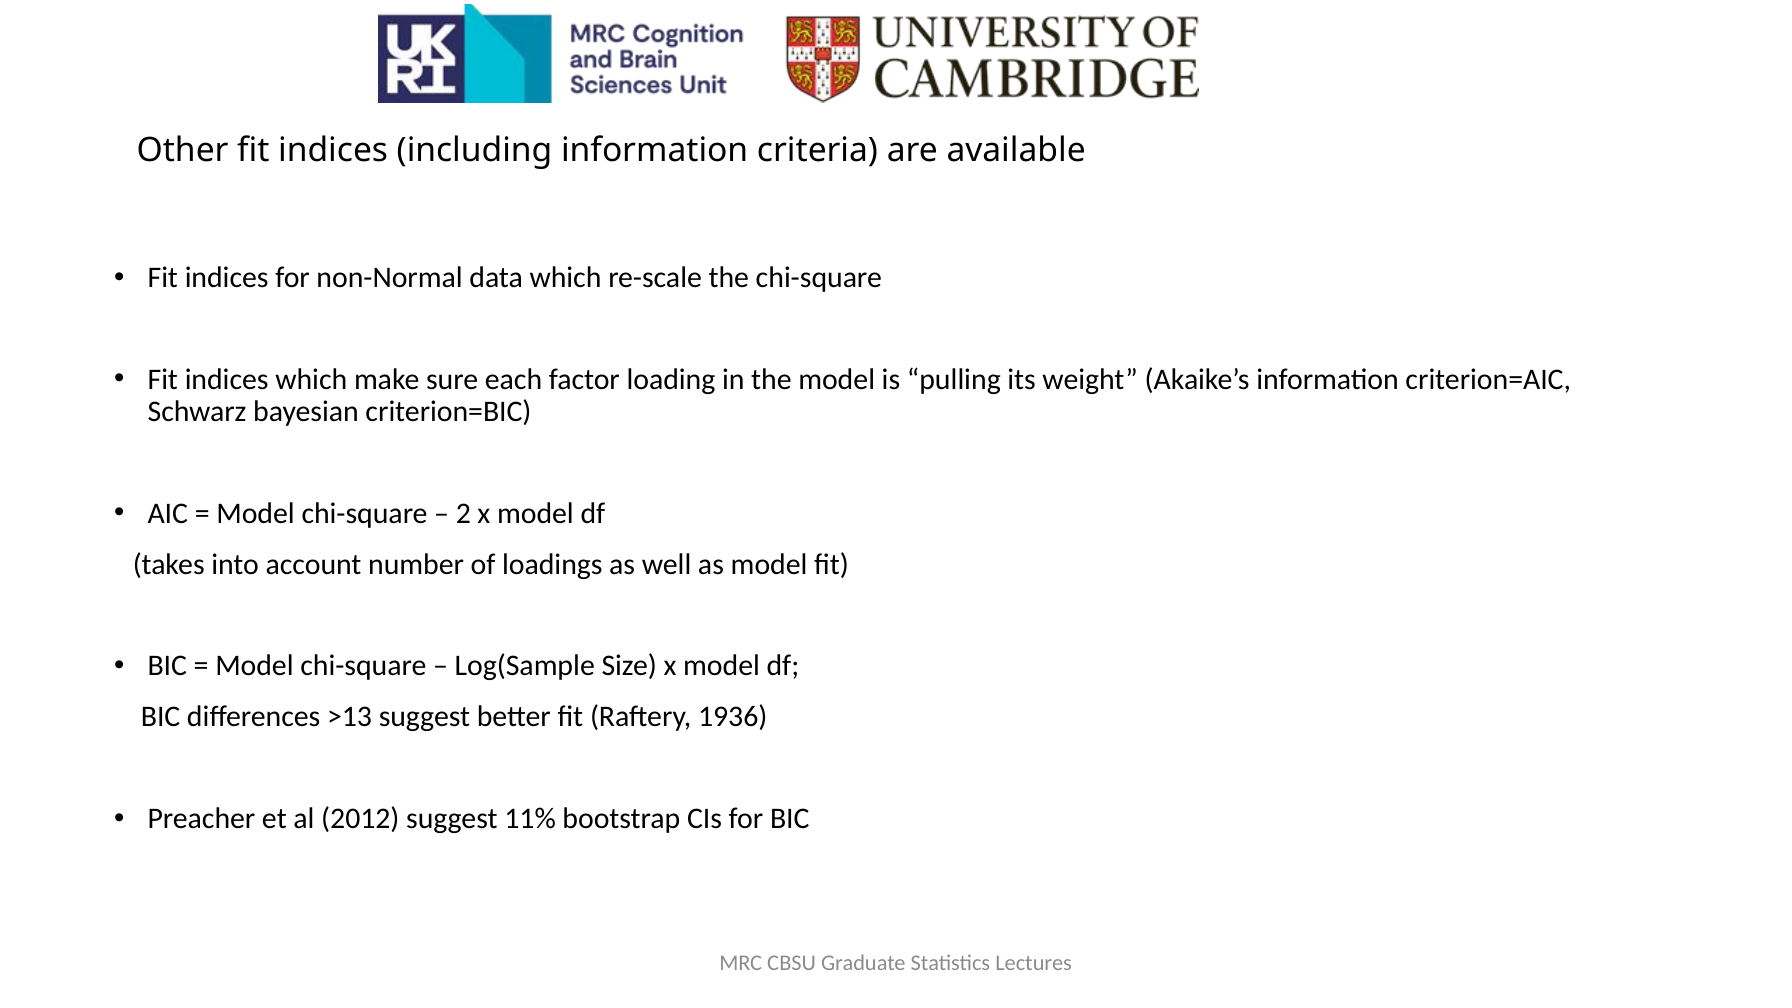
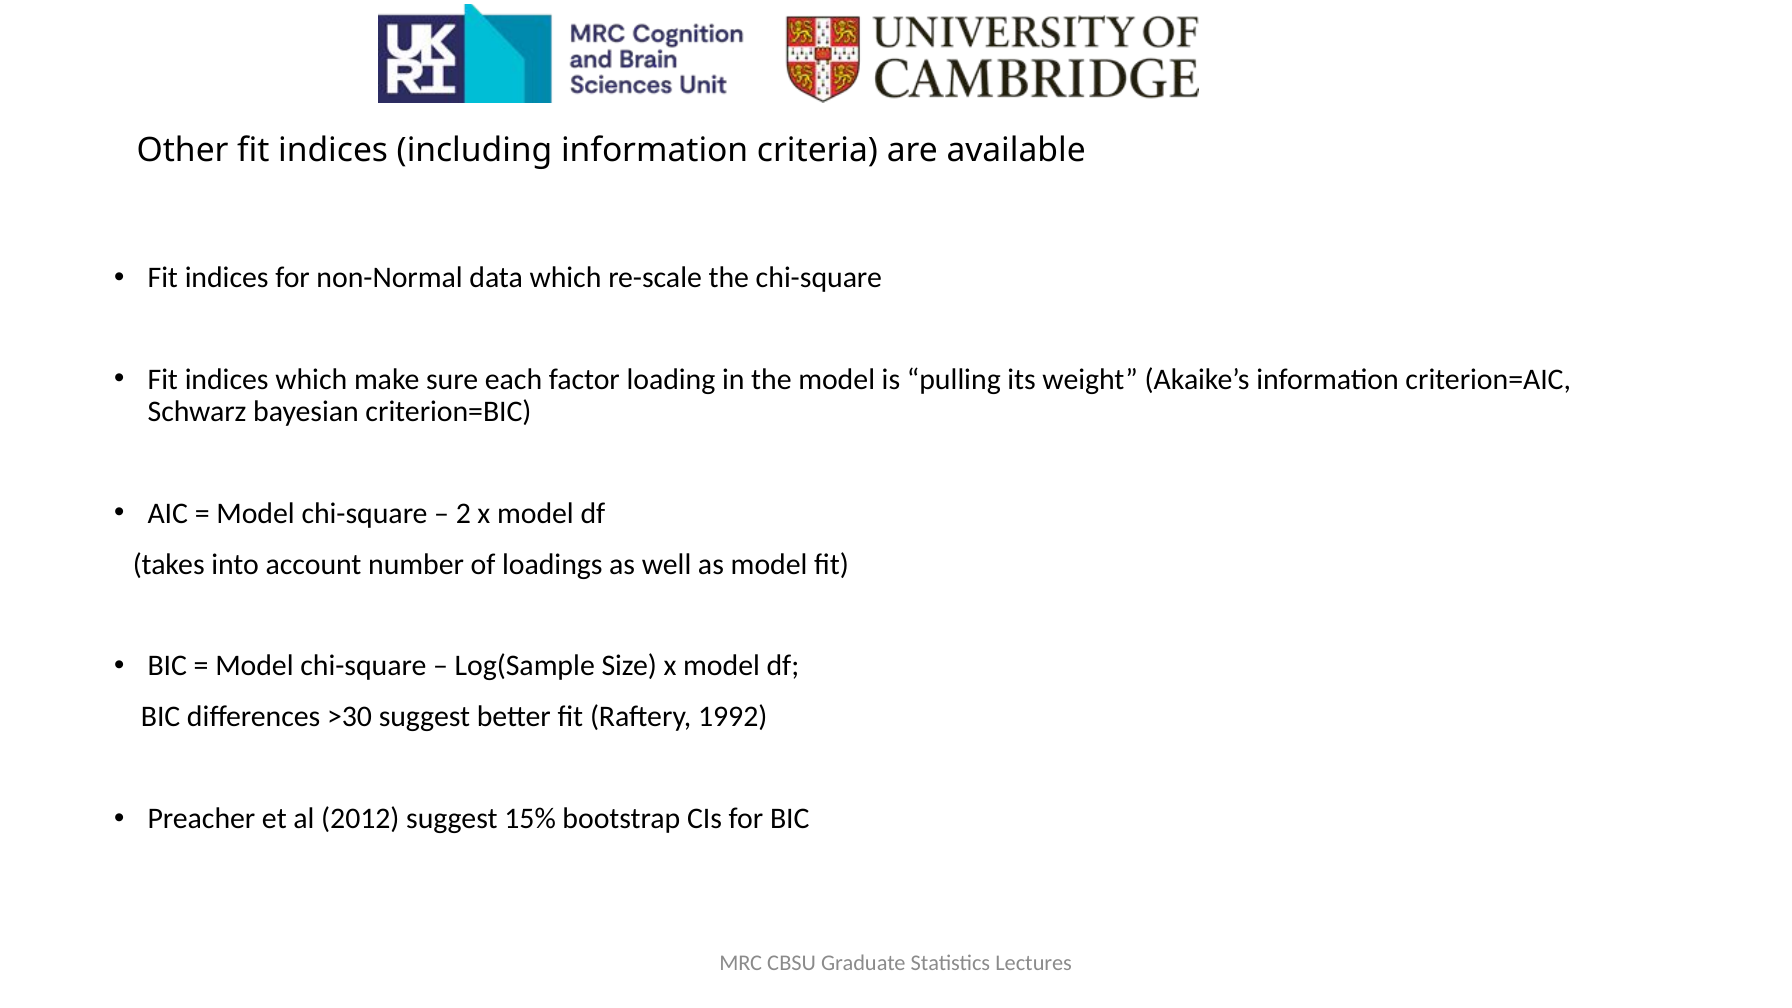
>13: >13 -> >30 (350, 717)
1936: 1936 -> 1992 (733, 717)
11%: 11% -> 15% (530, 819)
